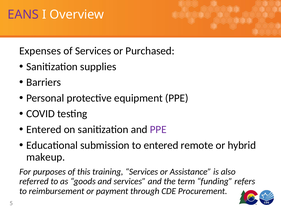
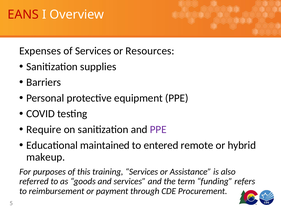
EANS colour: purple -> red (23, 14)
Purchased: Purchased -> Resources (150, 51)
Entered: Entered -> Require (44, 129)
submission: submission -> maintained (105, 145)
